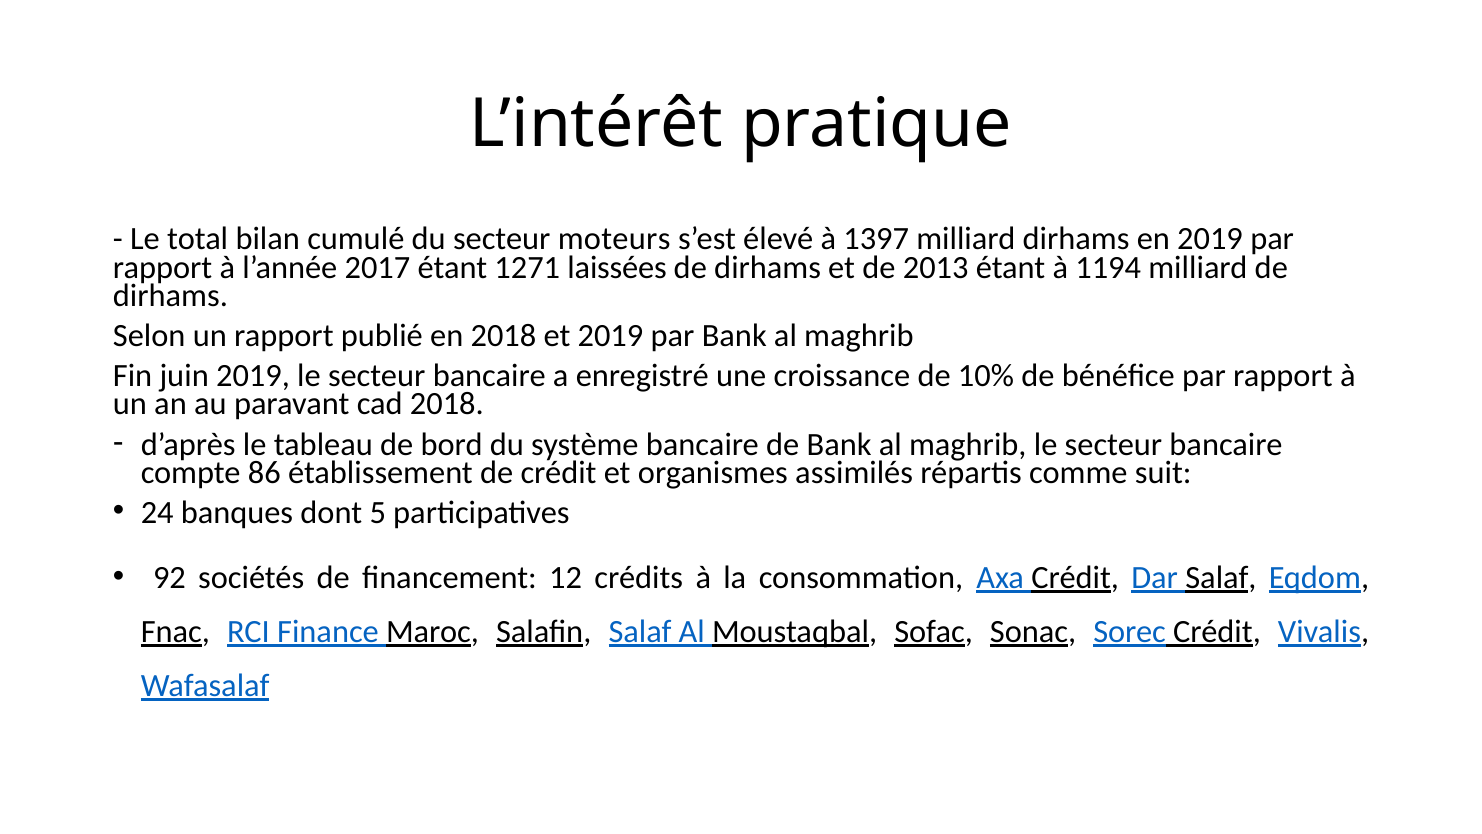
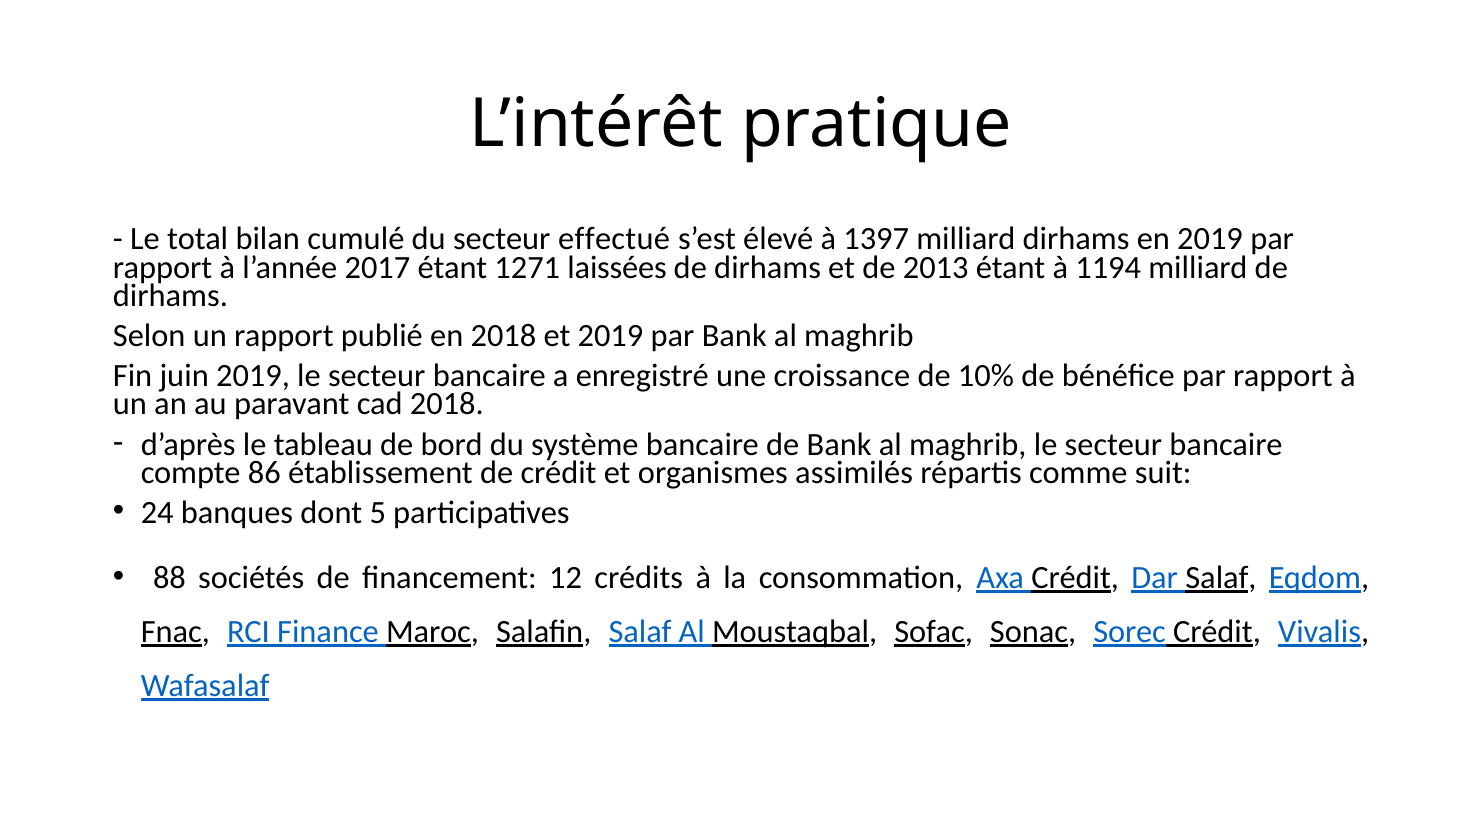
moteurs: moteurs -> effectué (614, 239)
92: 92 -> 88 (169, 577)
